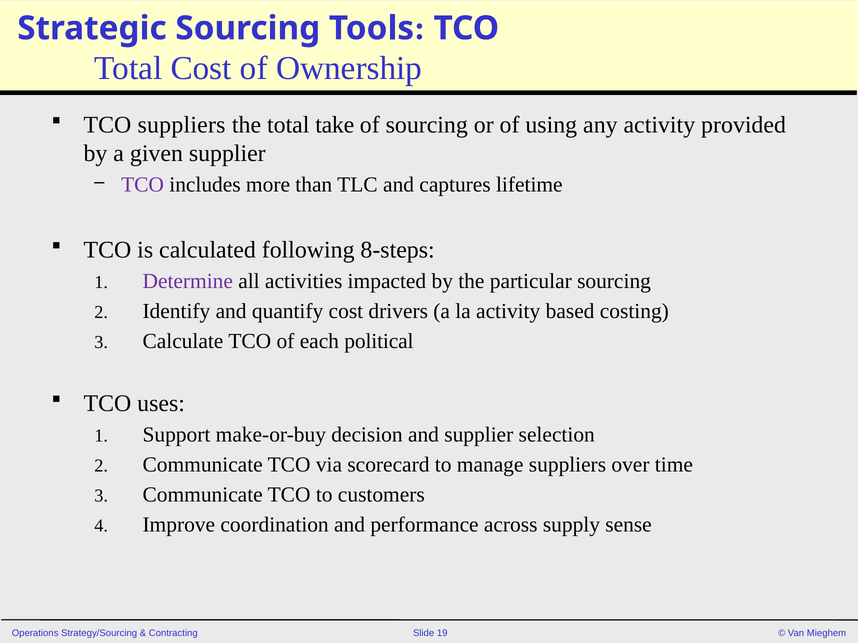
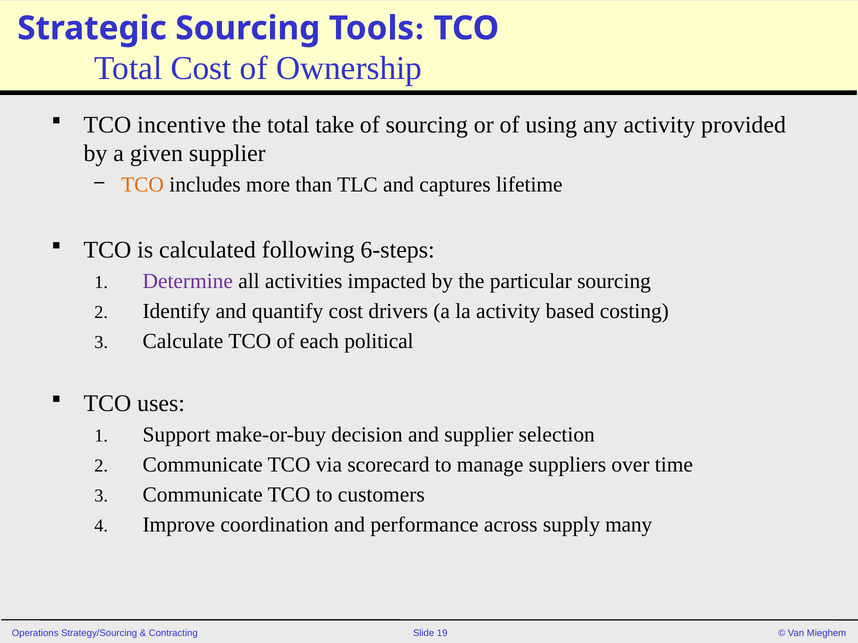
TCO suppliers: suppliers -> incentive (182, 125)
TCO colour: purple -> orange (143, 185)
8-steps: 8-steps -> 6-steps (398, 250)
sense: sense -> many (629, 525)
